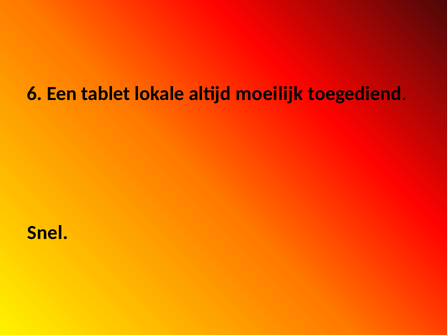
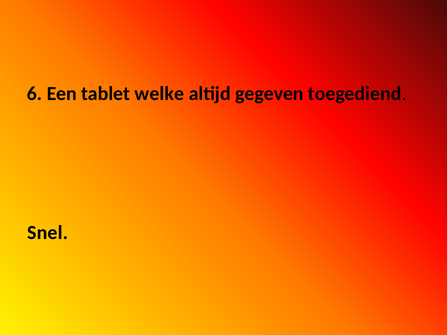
lokale: lokale -> welke (159, 94)
moeilijk: moeilijk -> gegeven (269, 94)
